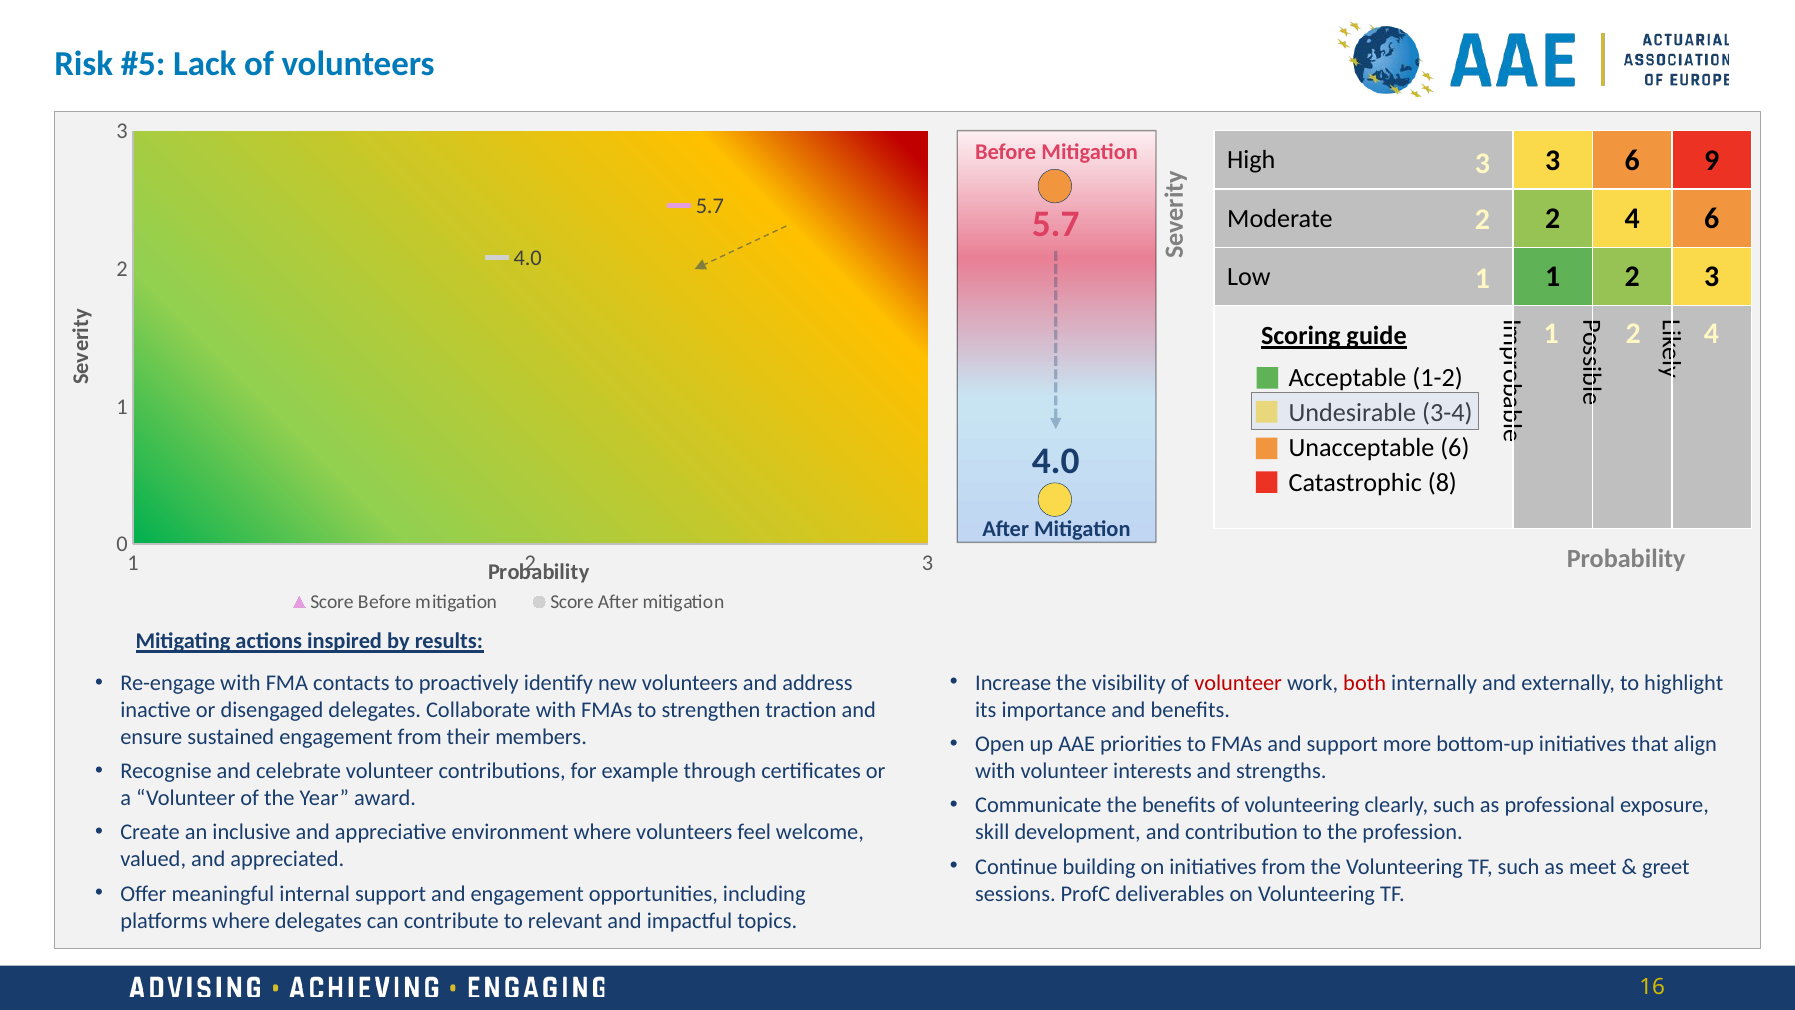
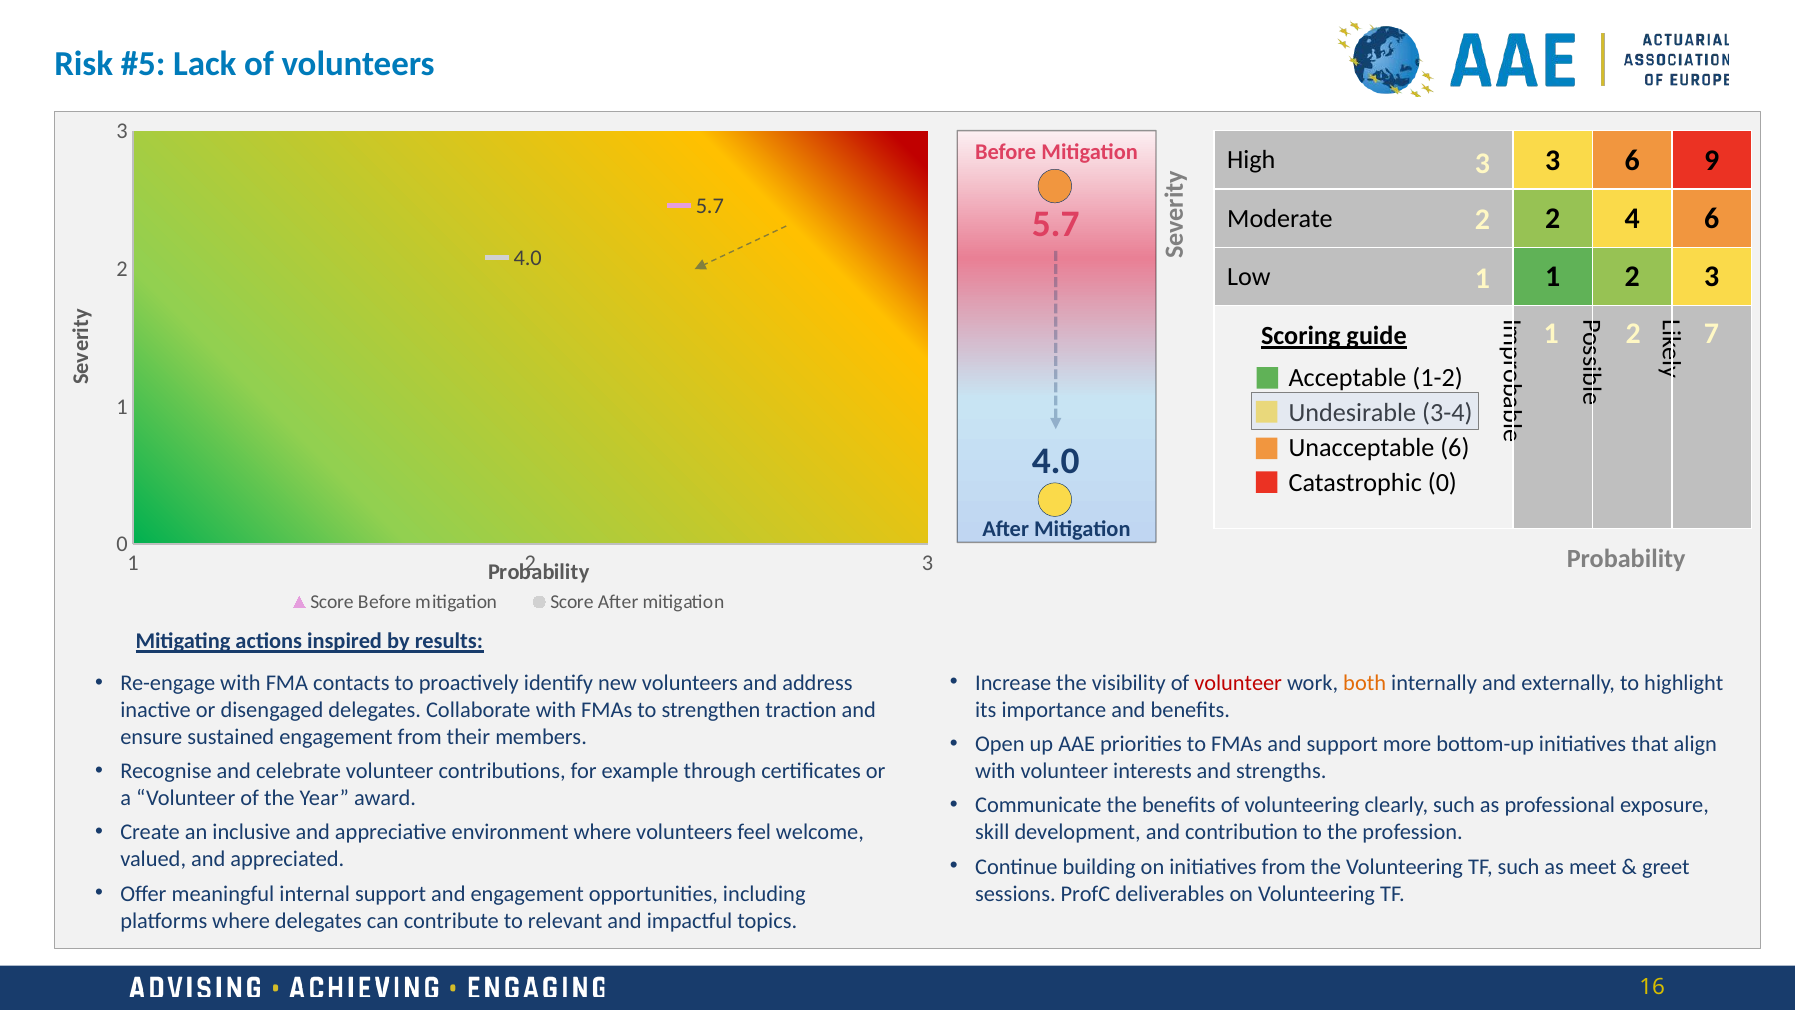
1 2 4: 4 -> 7 (1711, 333)
Catastrophic 8: 8 -> 0 (1442, 483)
both colour: red -> orange (1365, 683)
